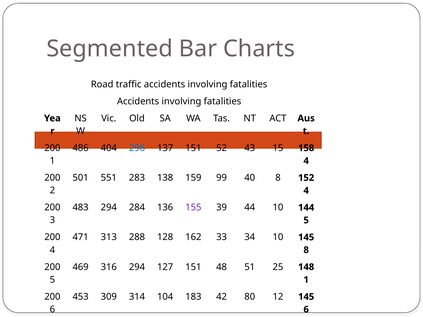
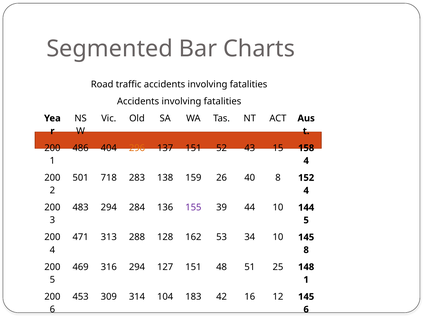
296 colour: blue -> orange (137, 148)
551: 551 -> 718 (109, 178)
99: 99 -> 26 (222, 178)
33: 33 -> 53 (222, 237)
80: 80 -> 16 (250, 297)
